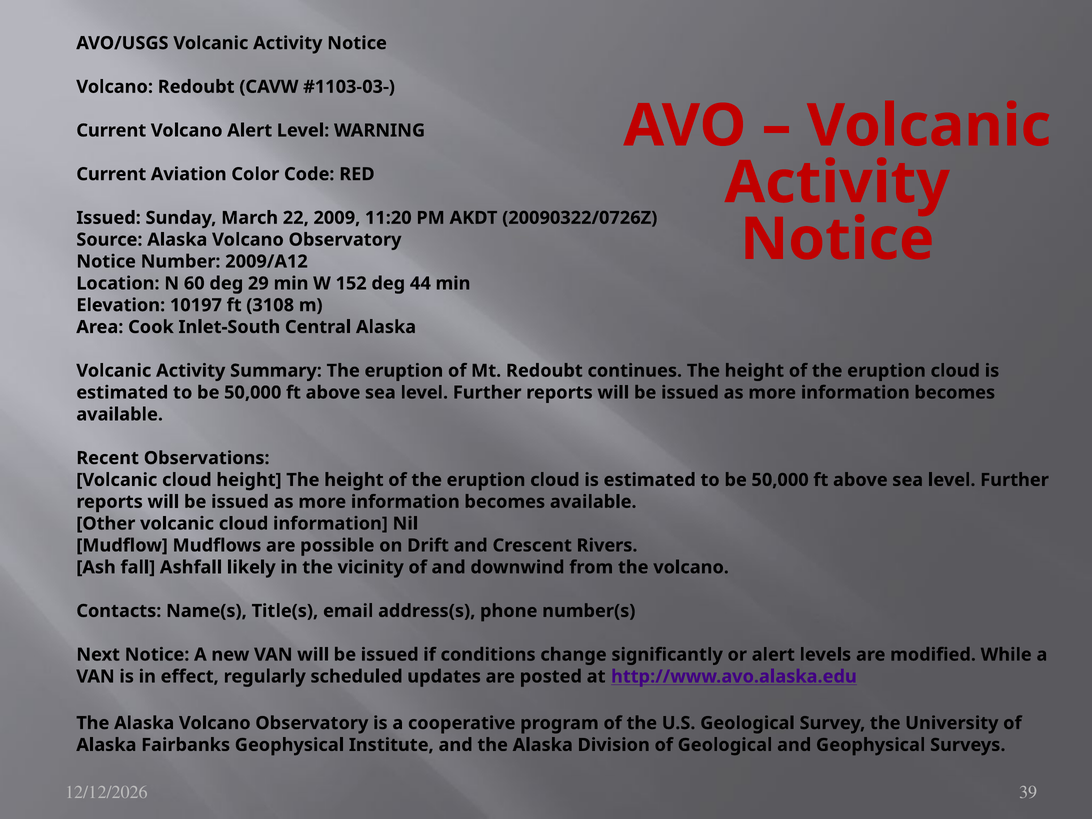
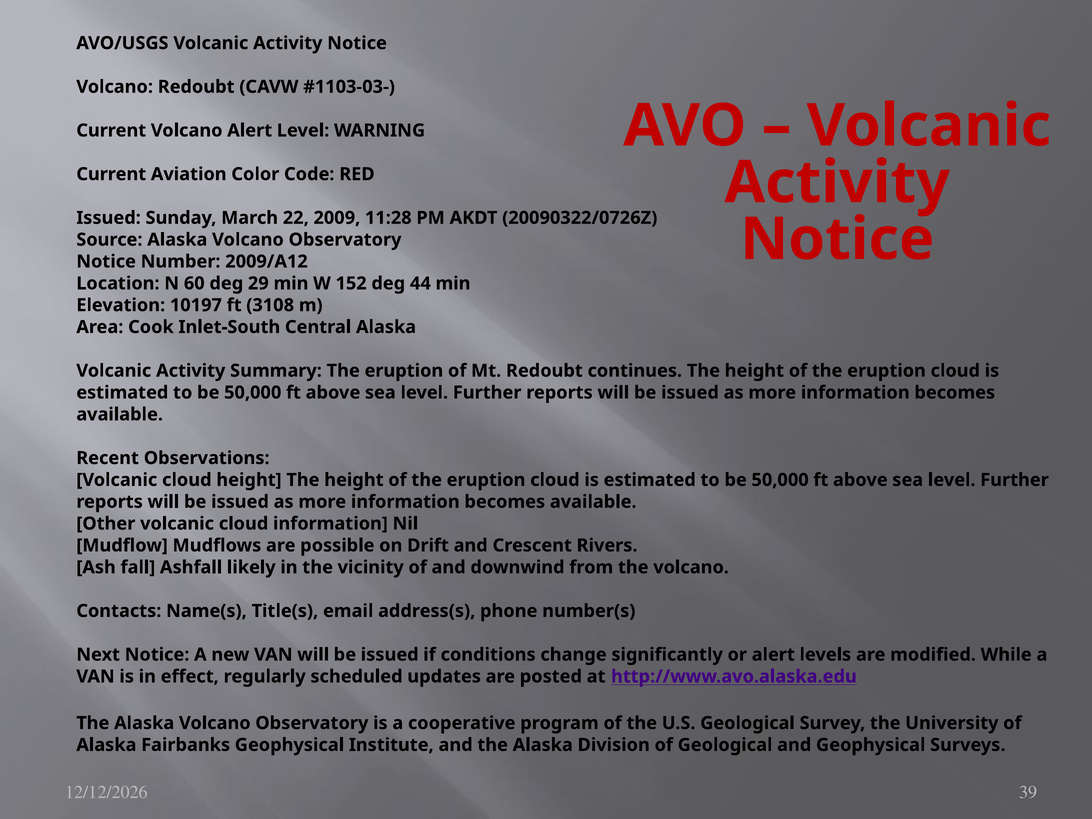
11:20: 11:20 -> 11:28 (388, 218)
